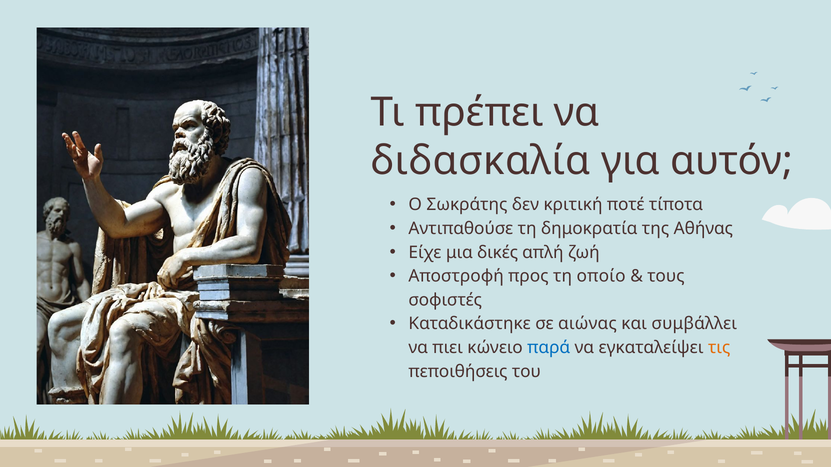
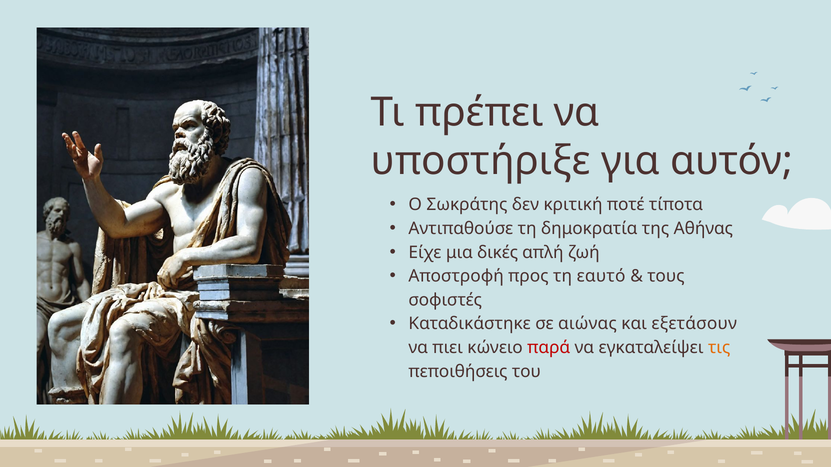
διδασκαλία: διδασκαλία -> υποστήριξε (481, 161)
οποίο: οποίο -> εαυτό (601, 276)
συμβάλλει: συμβάλλει -> εξετάσουν (694, 324)
παρά colour: blue -> red (549, 348)
